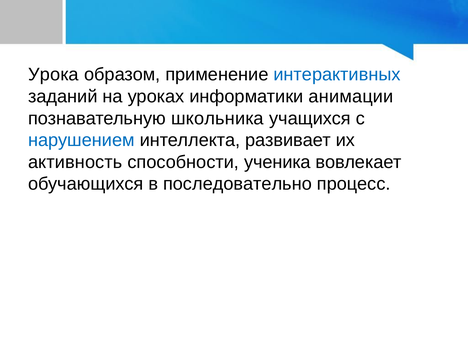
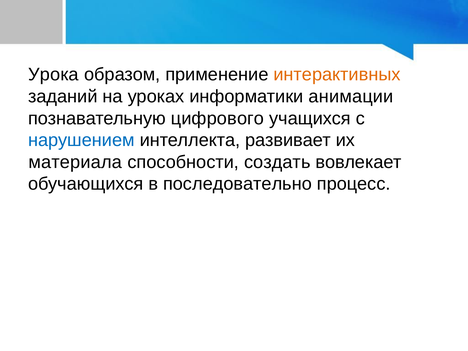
интерактивных colour: blue -> orange (337, 75)
школьника: школьника -> цифрового (217, 118)
активность: активность -> материала (75, 162)
ученика: ученика -> создать (277, 162)
